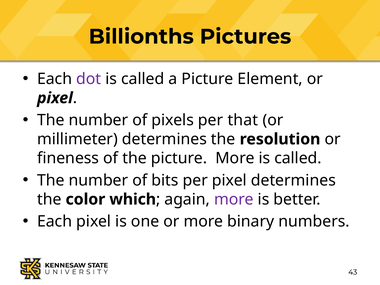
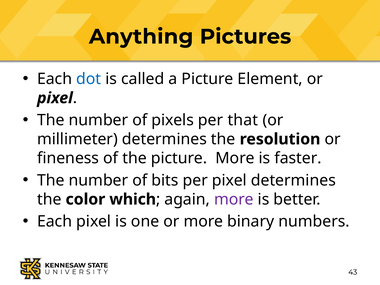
Billionths: Billionths -> Anything (141, 37)
dot colour: purple -> blue (89, 79)
More is called: called -> faster (298, 158)
